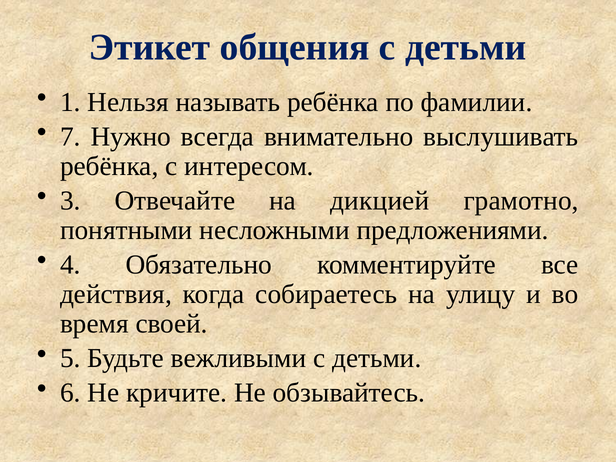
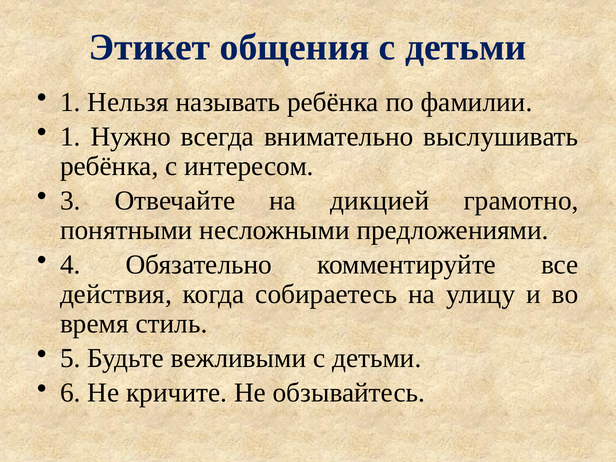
7: 7 -> 1 (70, 137)
своей: своей -> стиль (172, 324)
